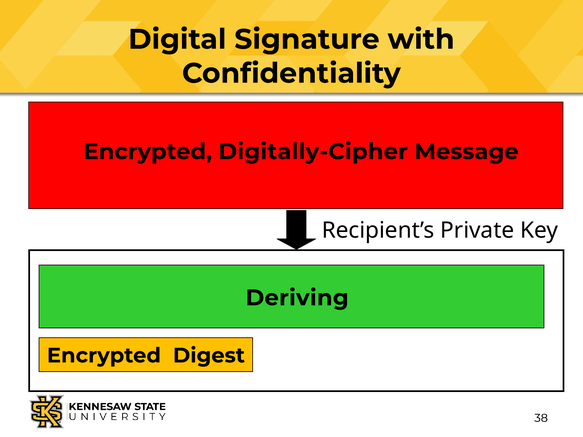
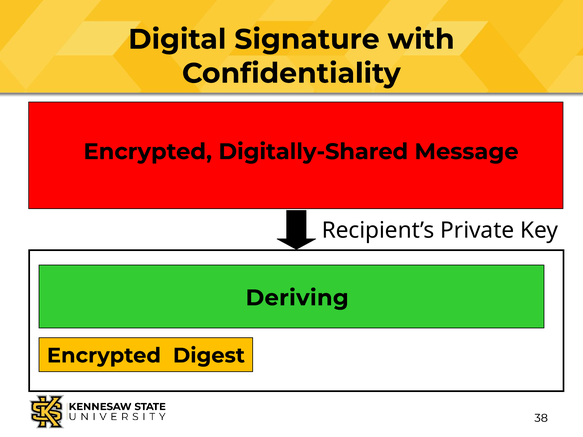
Digitally-Cipher: Digitally-Cipher -> Digitally-Shared (313, 152)
